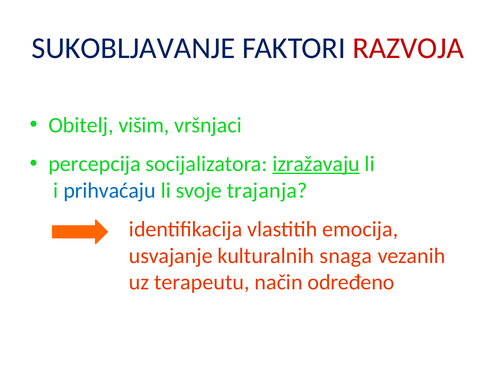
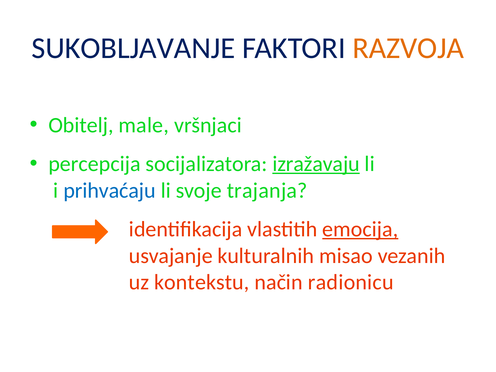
RAZVOJA colour: red -> orange (408, 48)
višim: višim -> male (144, 125)
emocija underline: none -> present (360, 229)
snaga: snaga -> misao (346, 256)
terapeutu: terapeutu -> kontekstu (202, 282)
određeno: određeno -> radionicu (351, 282)
